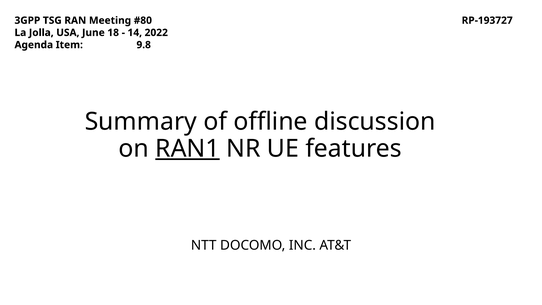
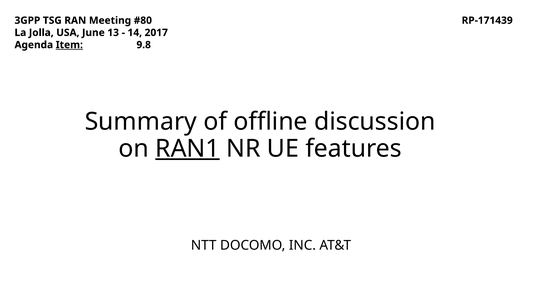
RP-193727: RP-193727 -> RP-171439 (487, 20)
18: 18 -> 13 (113, 33)
2022: 2022 -> 2017 (156, 33)
Item underline: none -> present (69, 45)
